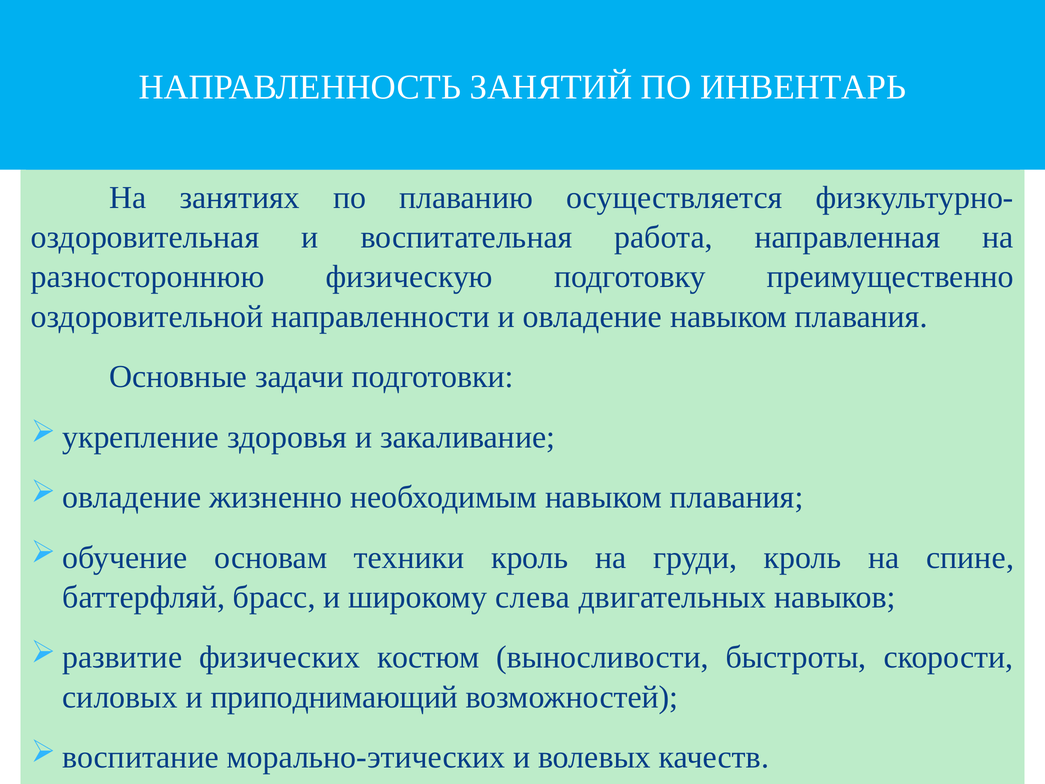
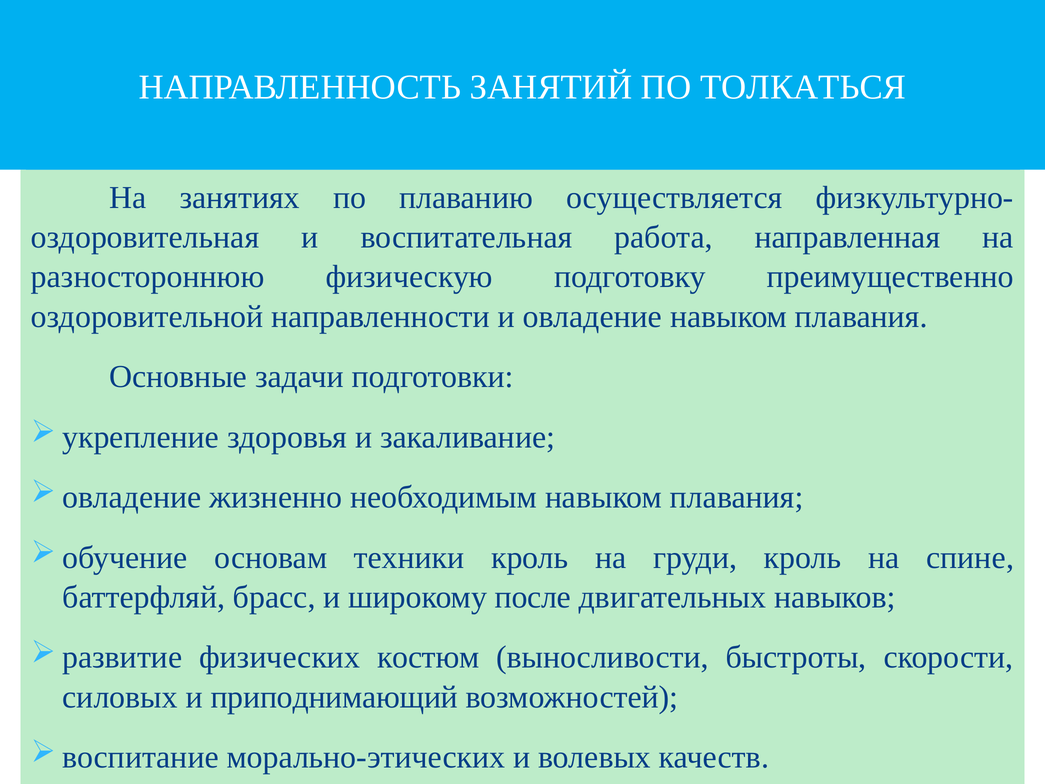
ИНВЕНТАРЬ: ИНВЕНТАРЬ -> ТОЛКАТЬСЯ (803, 87)
слева: слева -> после (533, 597)
